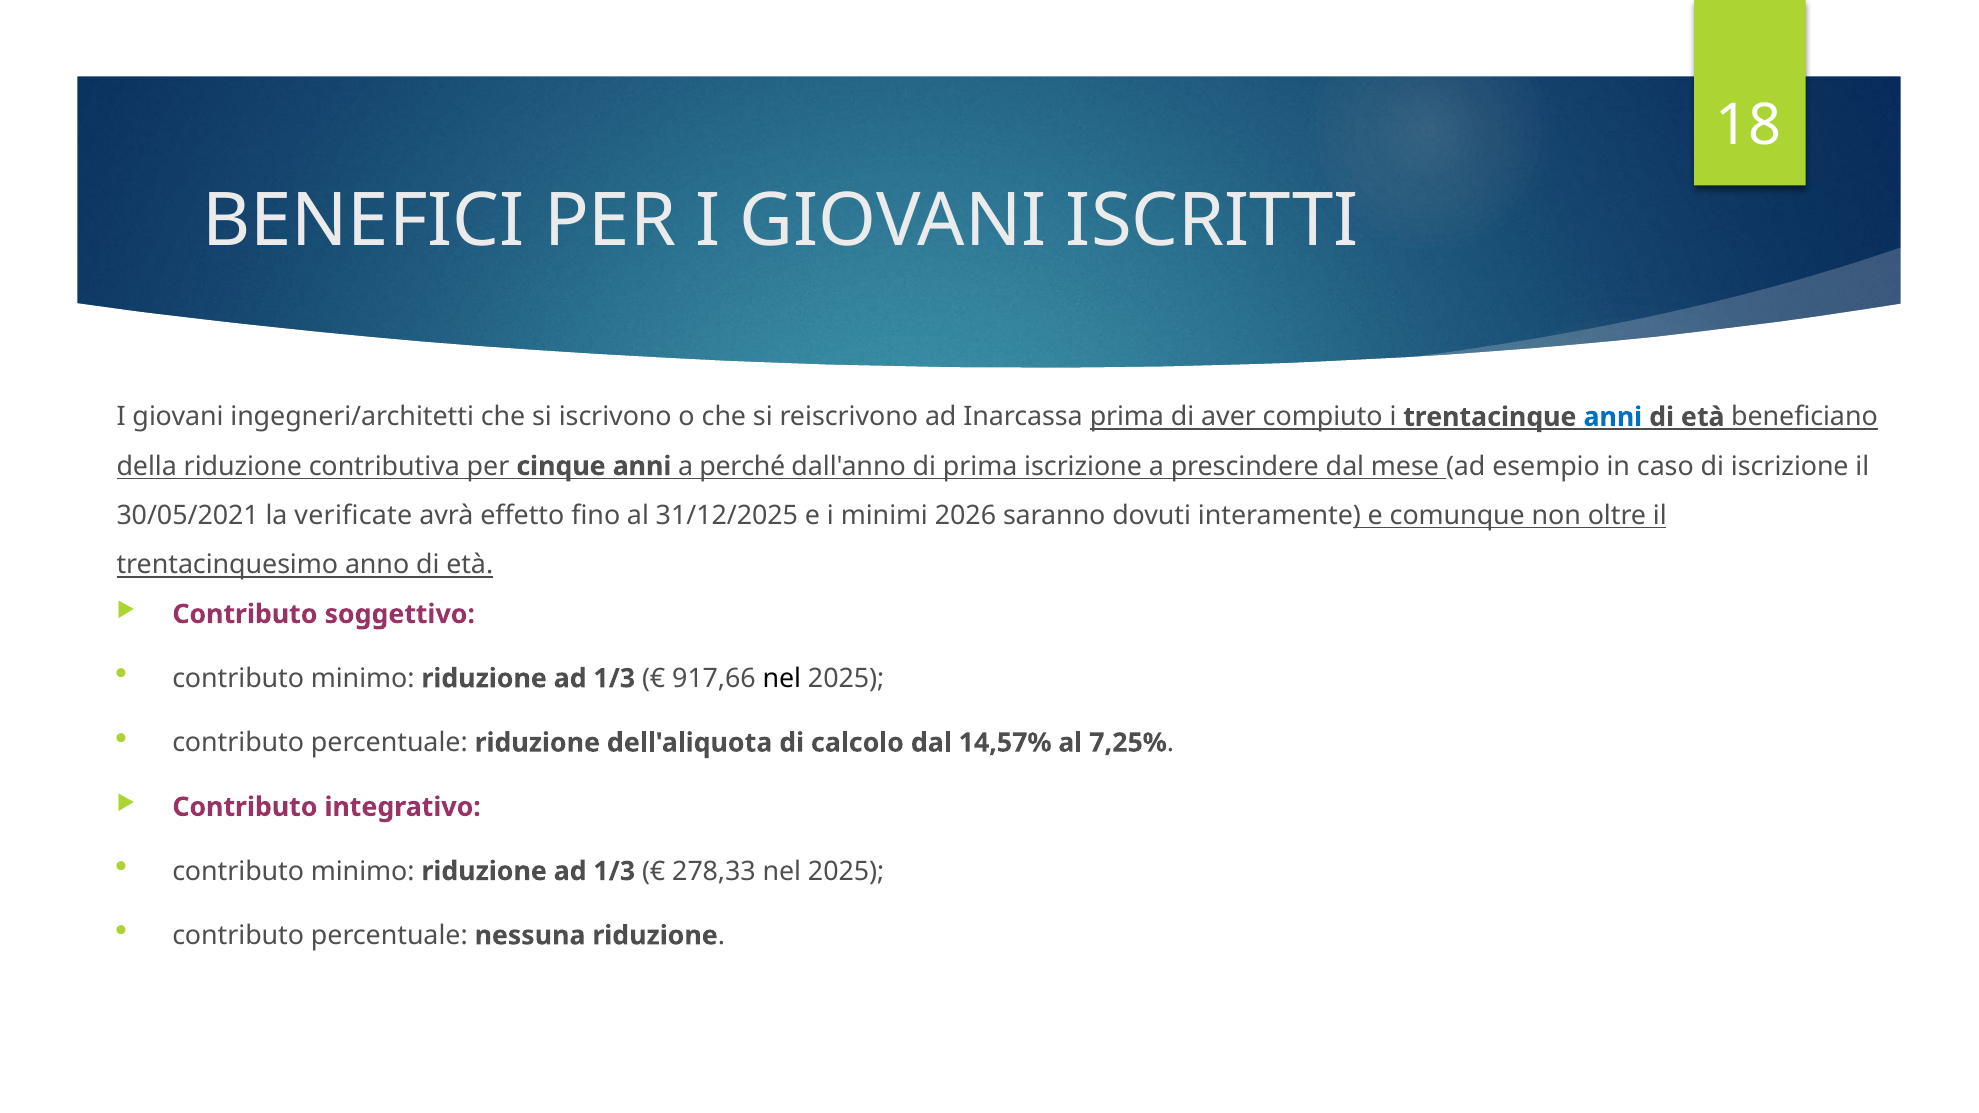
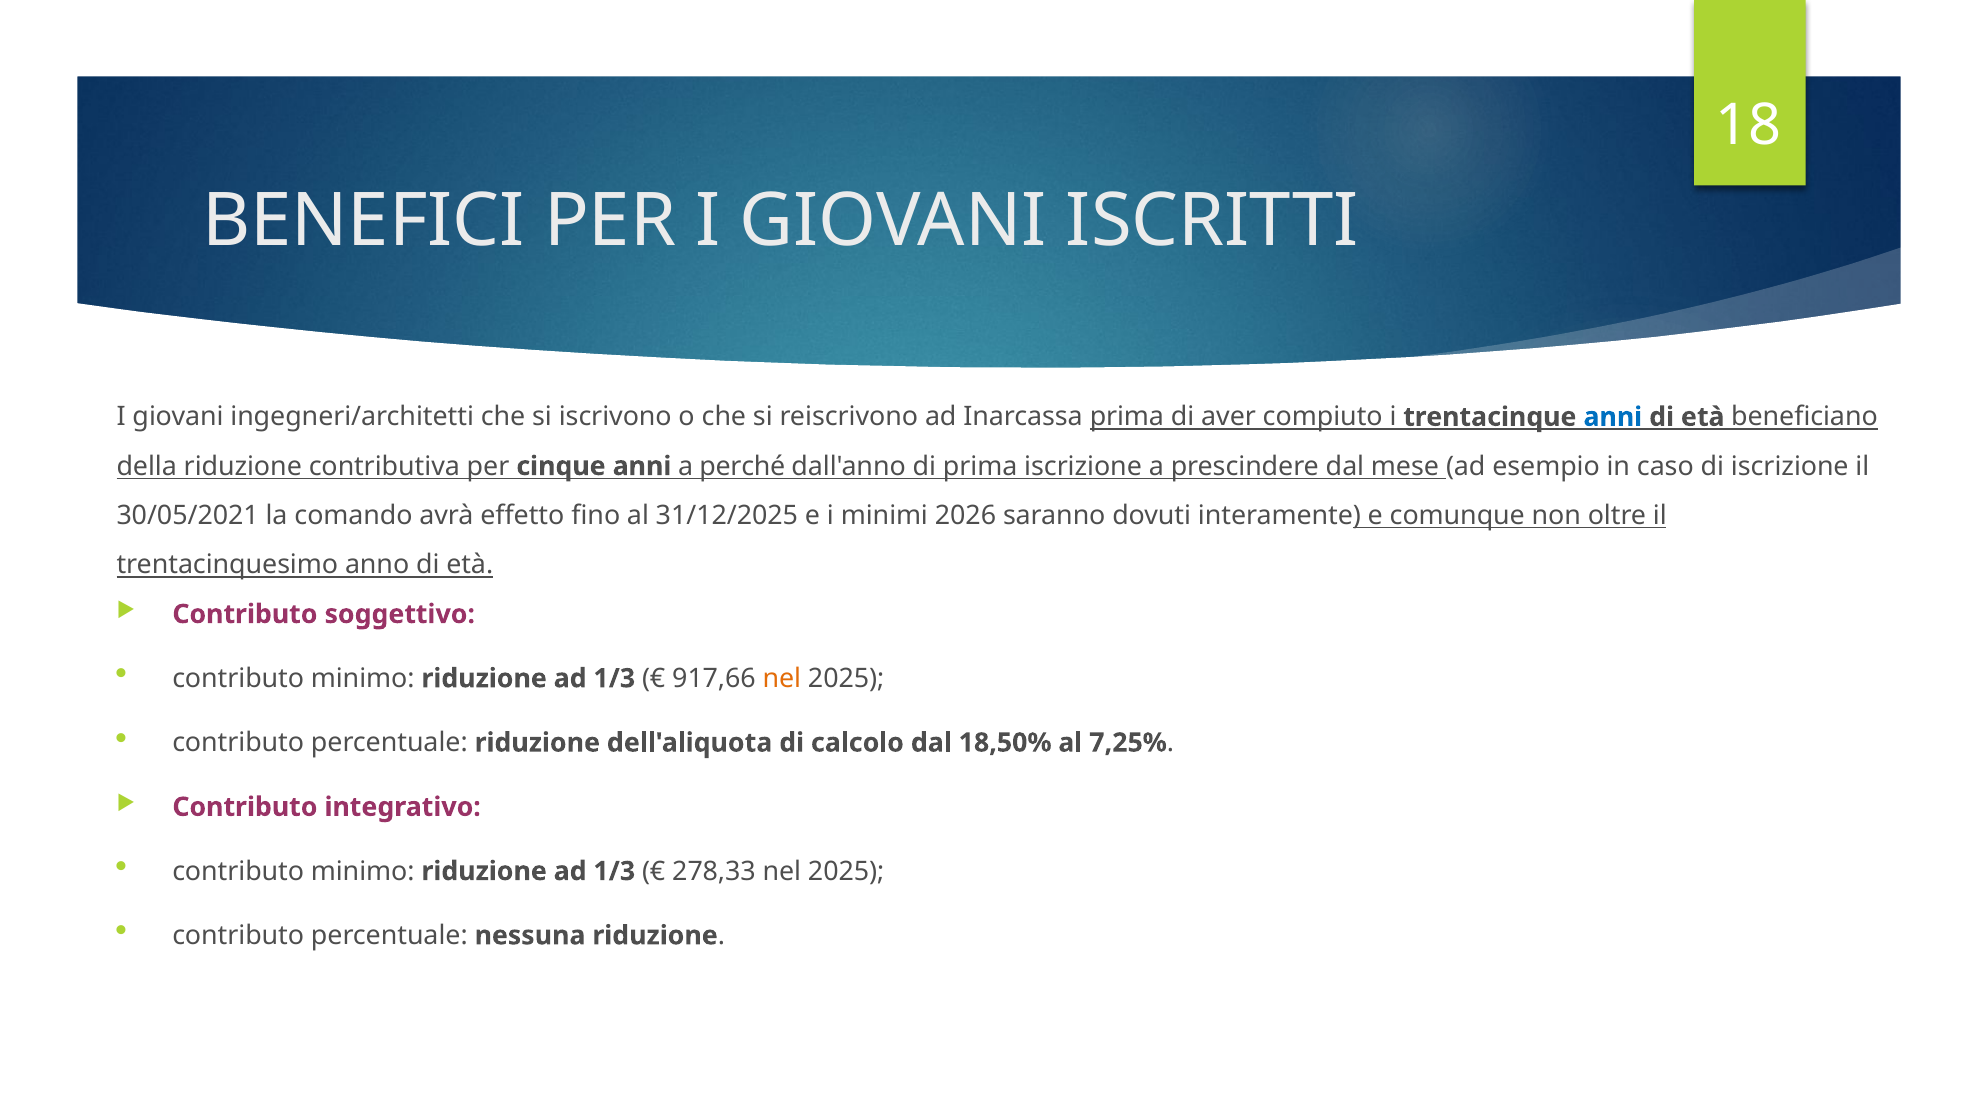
verificate: verificate -> comando (354, 516)
nel colour: black -> orange (782, 679)
14,57%: 14,57% -> 18,50% (1005, 743)
